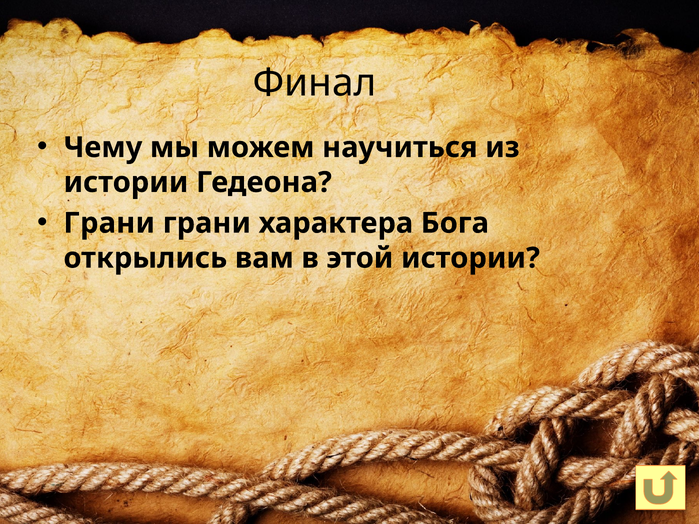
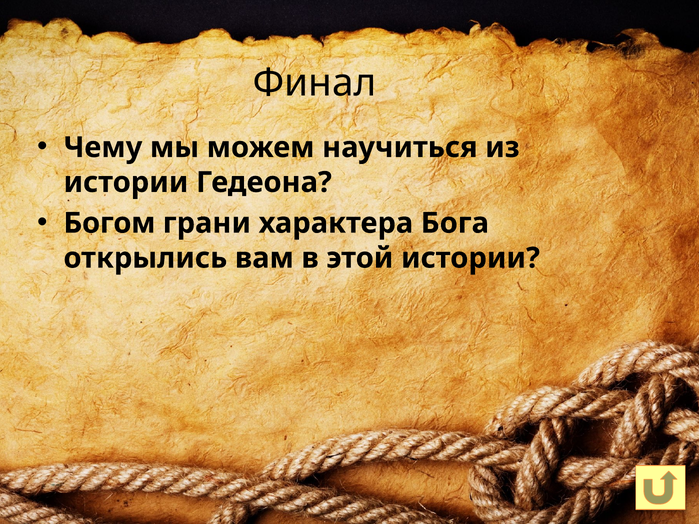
Грани: Грани -> Богом (109, 223)
